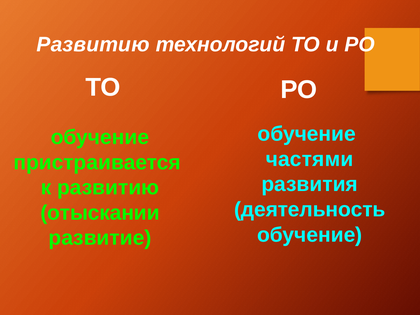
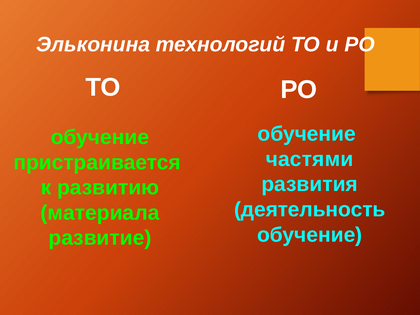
Развитию: Развитию -> Эльконина (93, 45)
отыскании: отыскании -> материала (100, 213)
